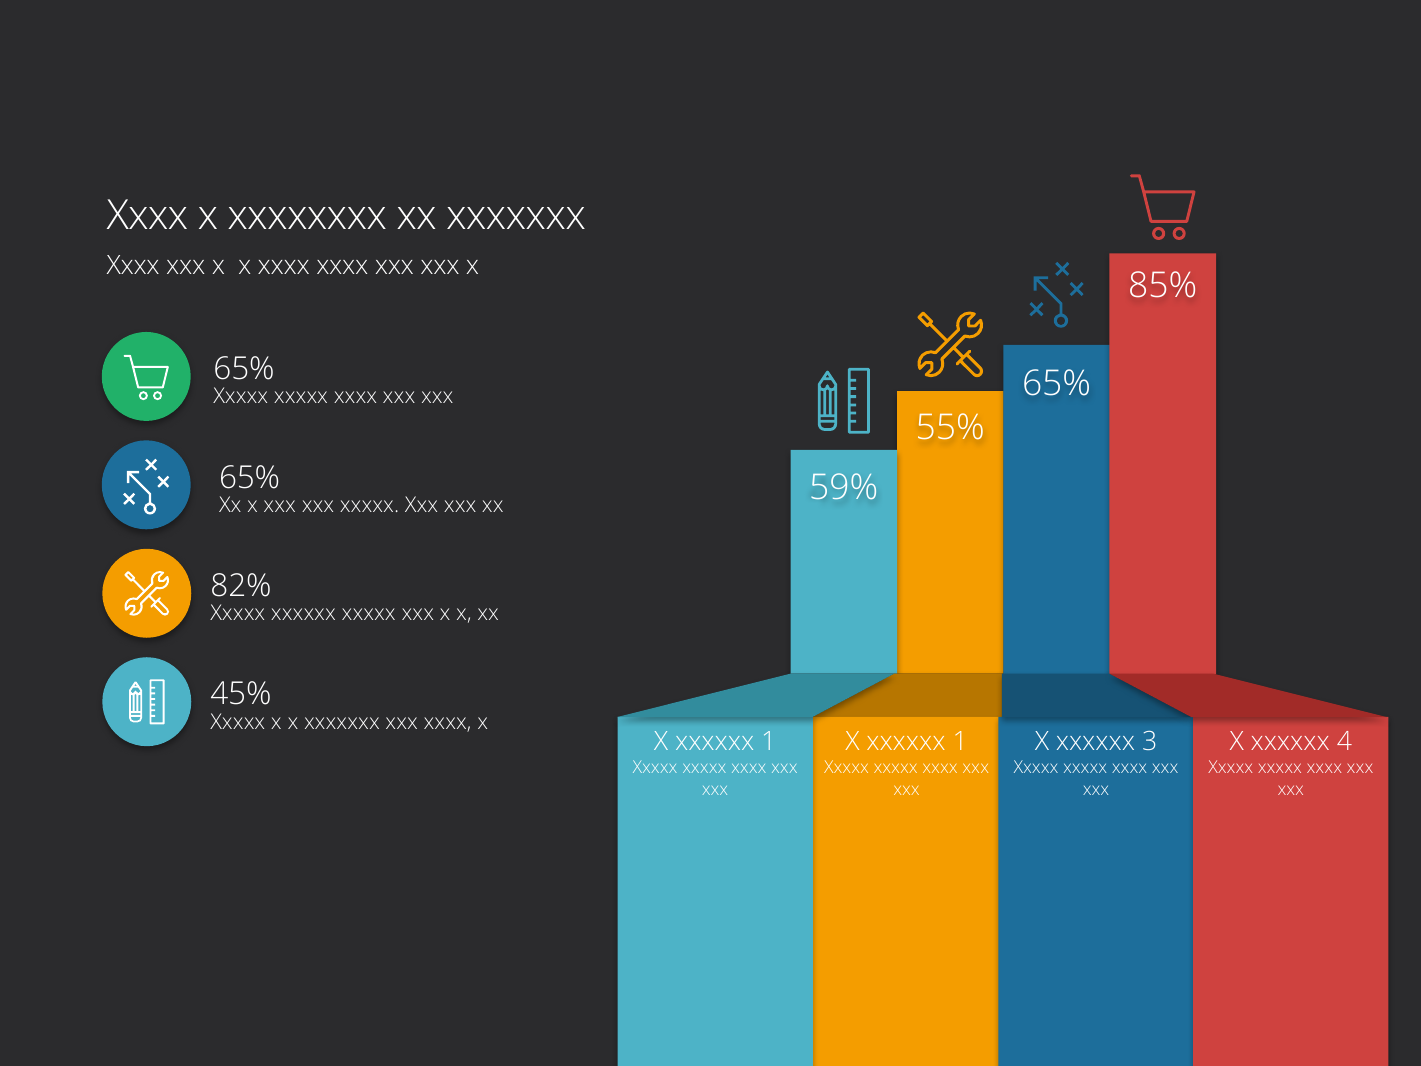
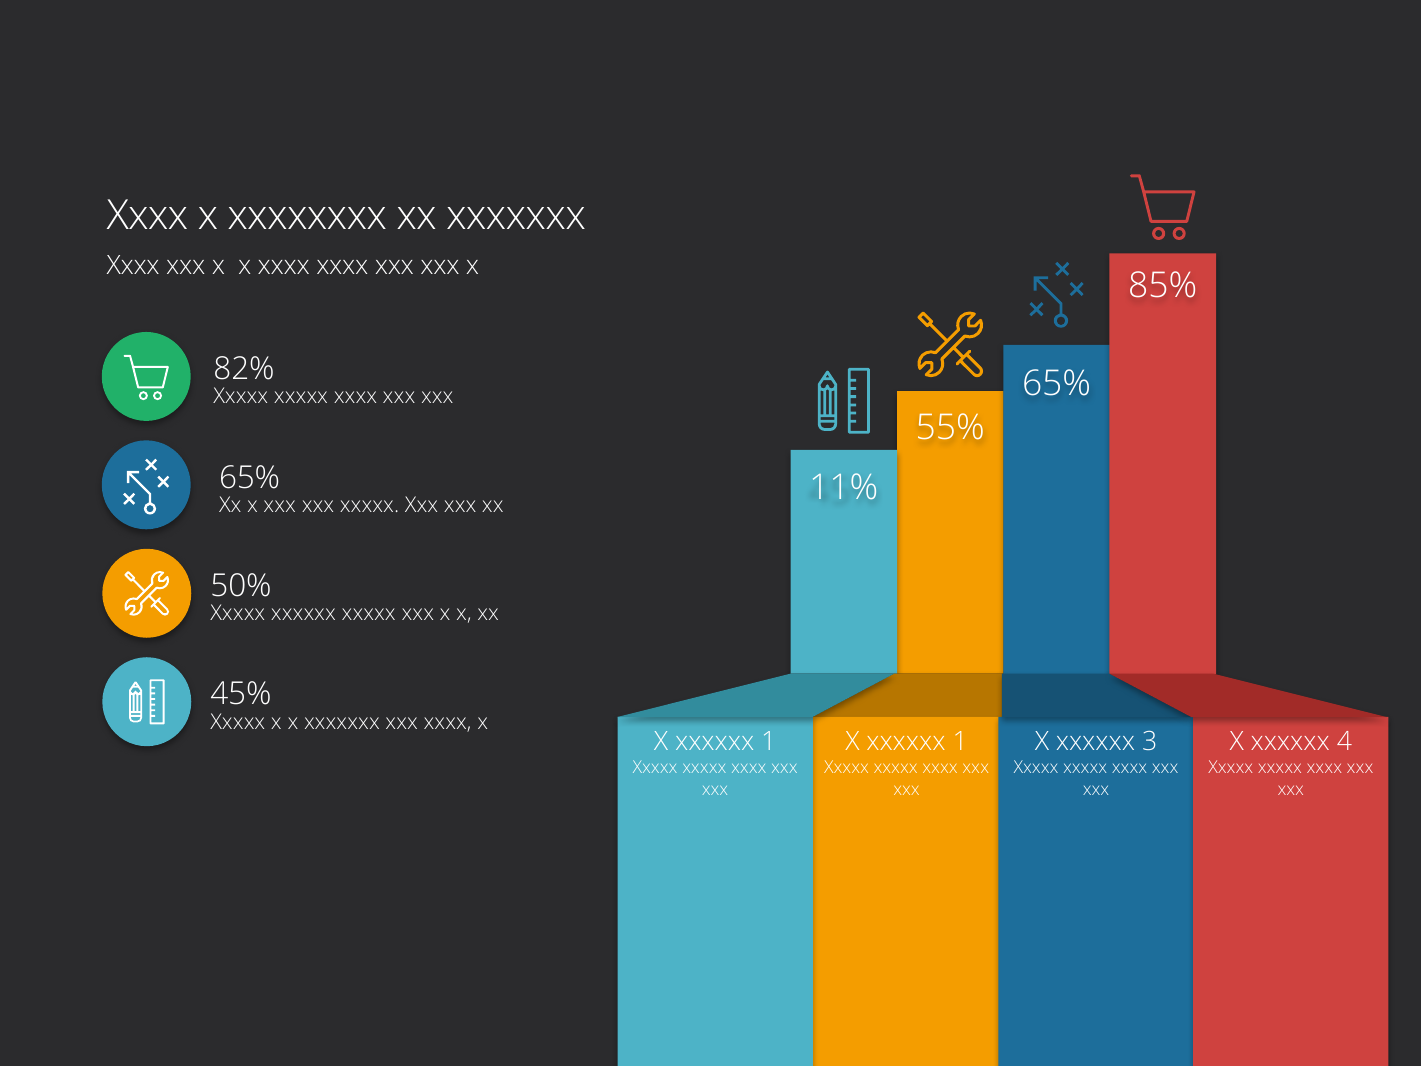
65%: 65% -> 82% (244, 369)
59%: 59% -> 11% (844, 488)
82%: 82% -> 50% (241, 586)
